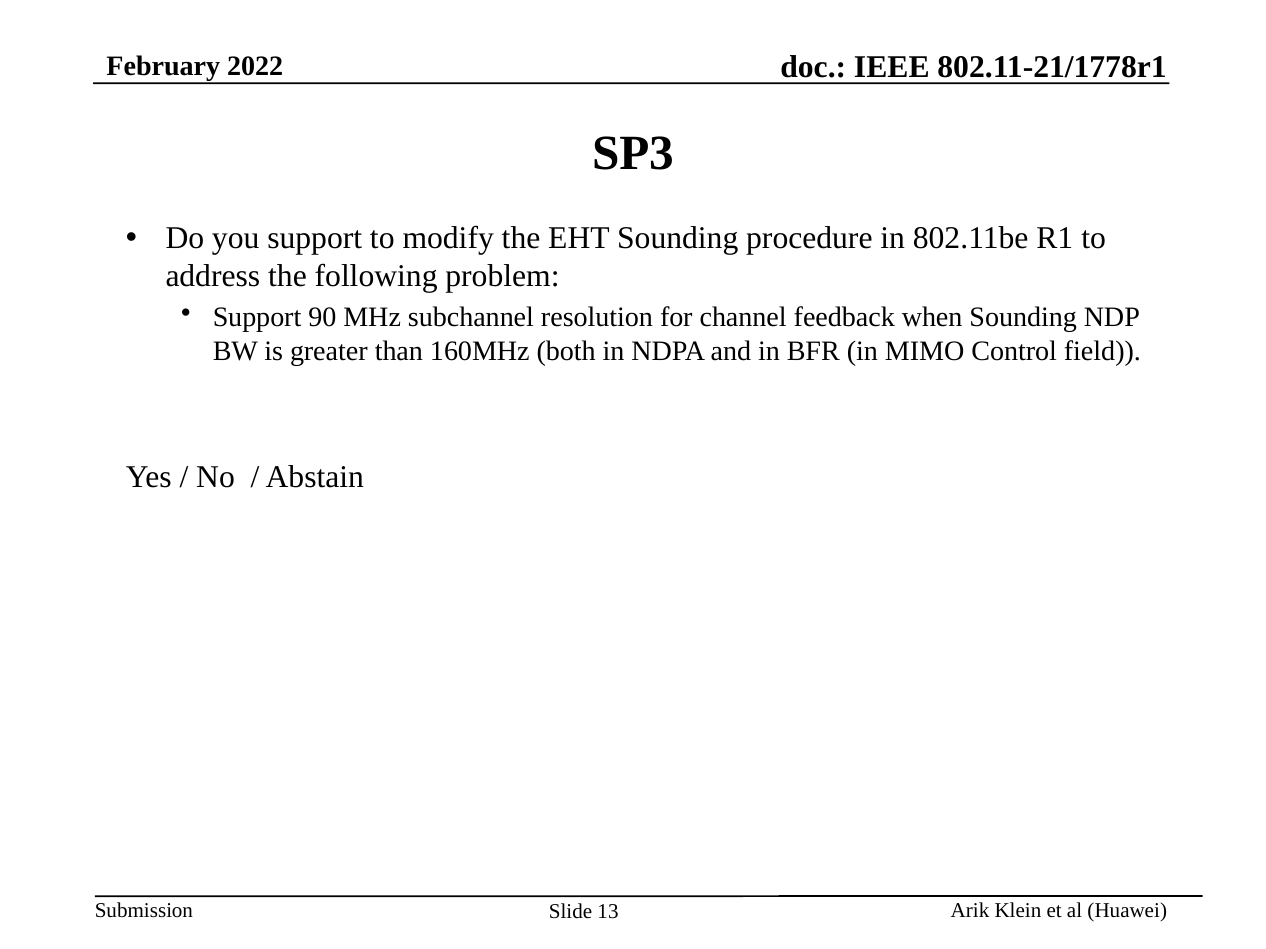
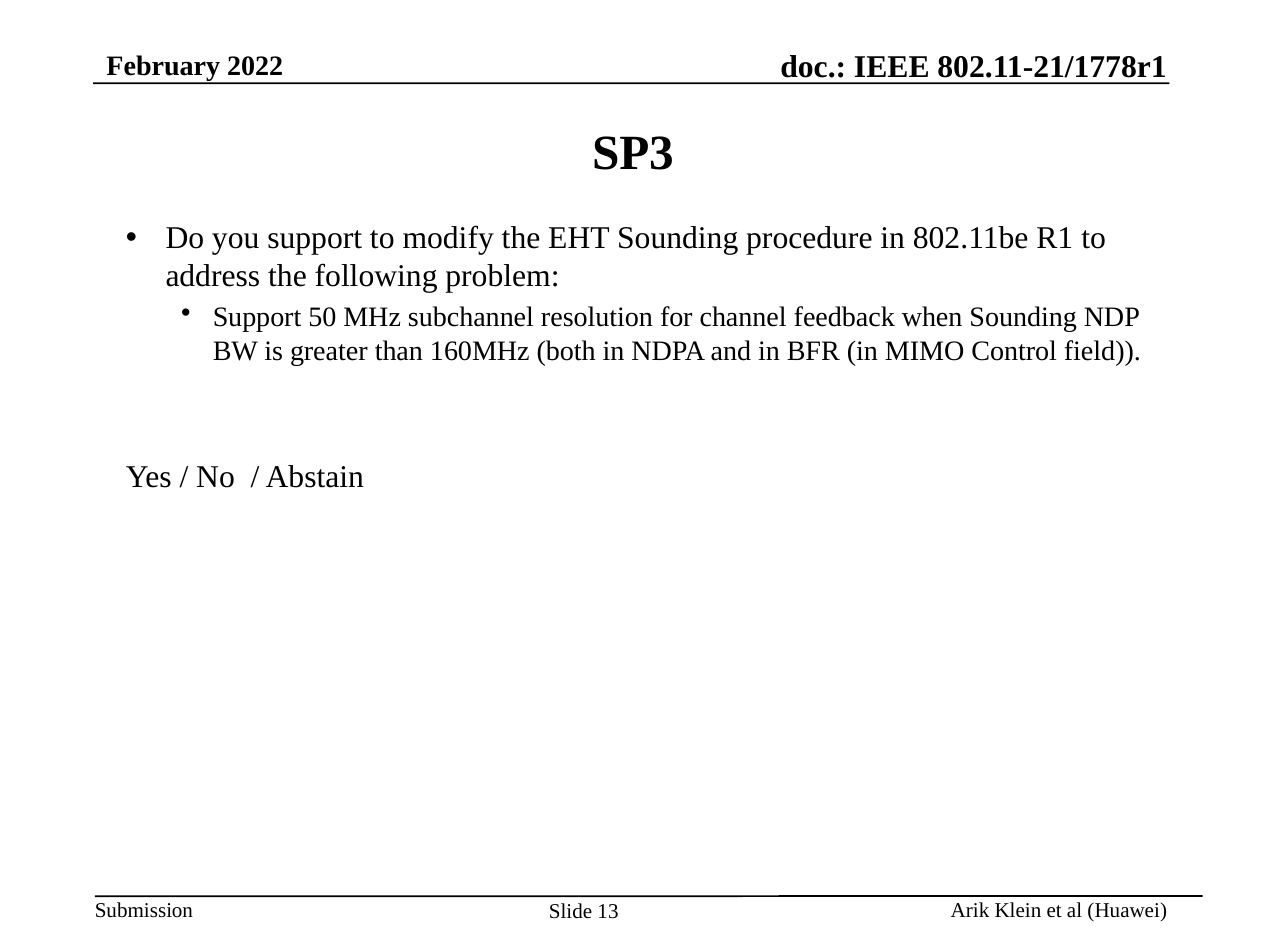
90: 90 -> 50 (322, 318)
